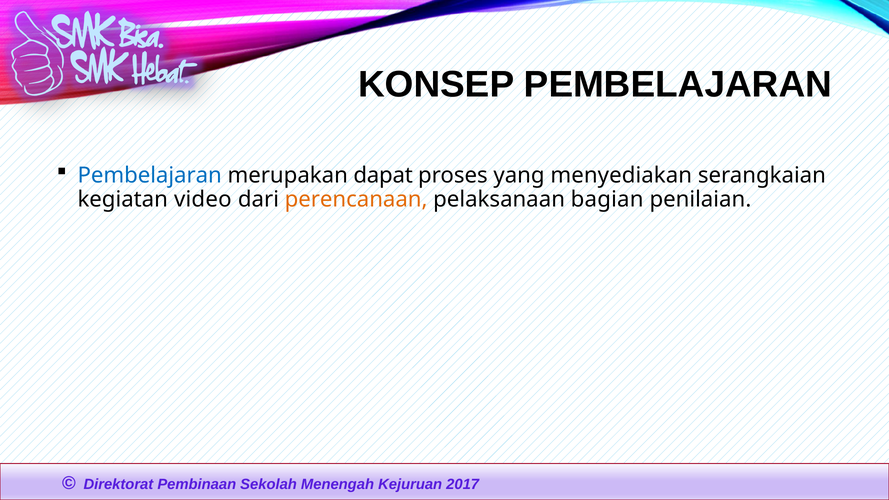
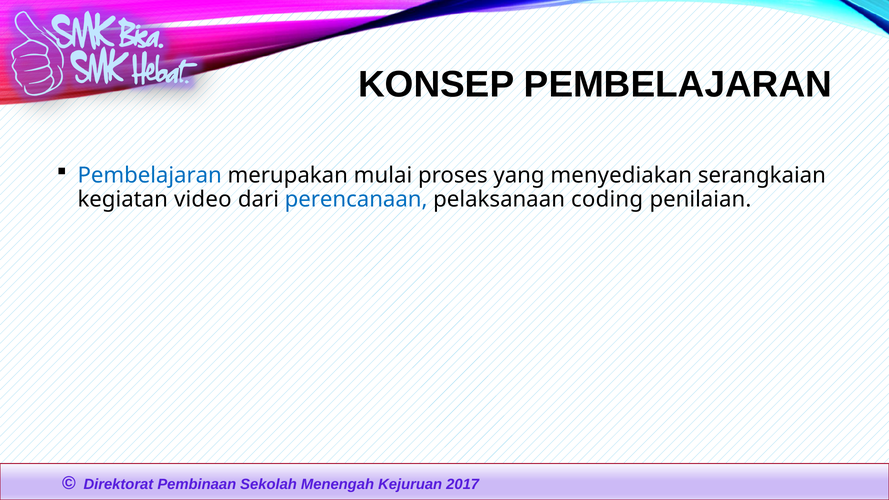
dapat: dapat -> mulai (383, 175)
perencanaan colour: orange -> blue (356, 199)
bagian: bagian -> coding (607, 199)
